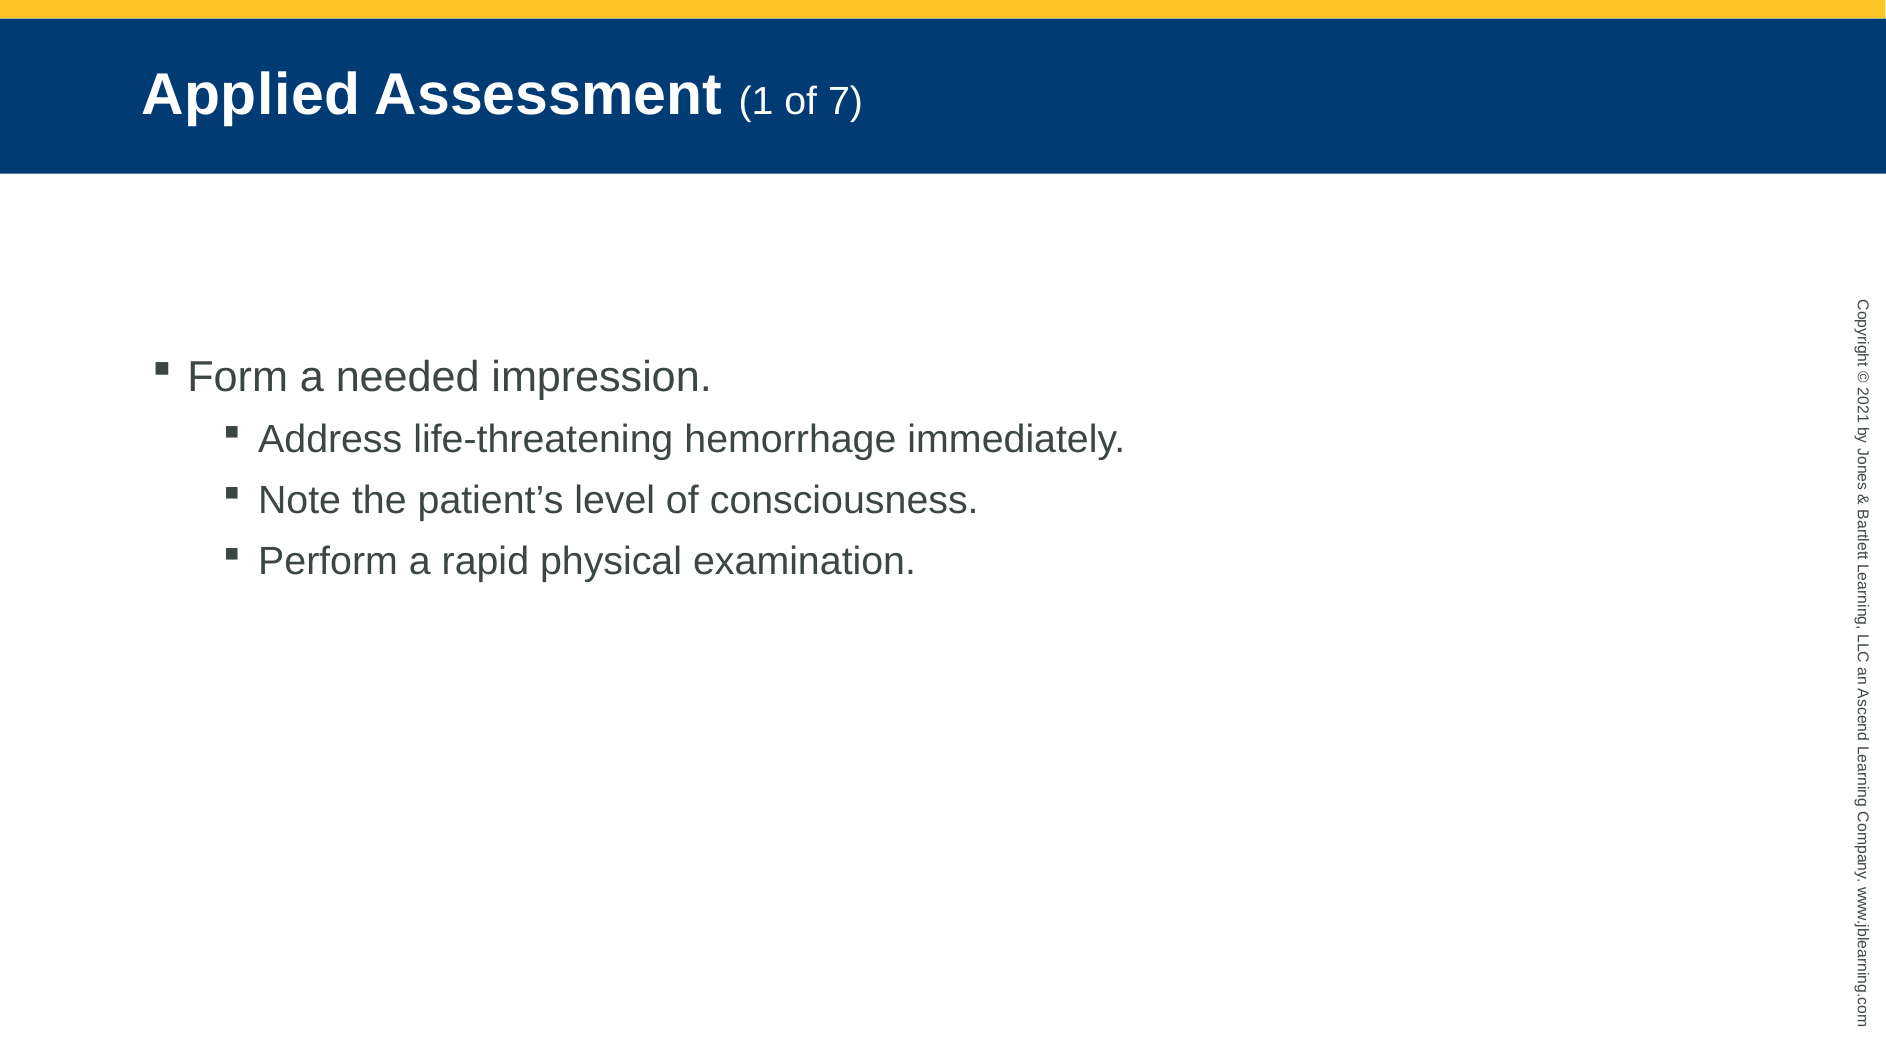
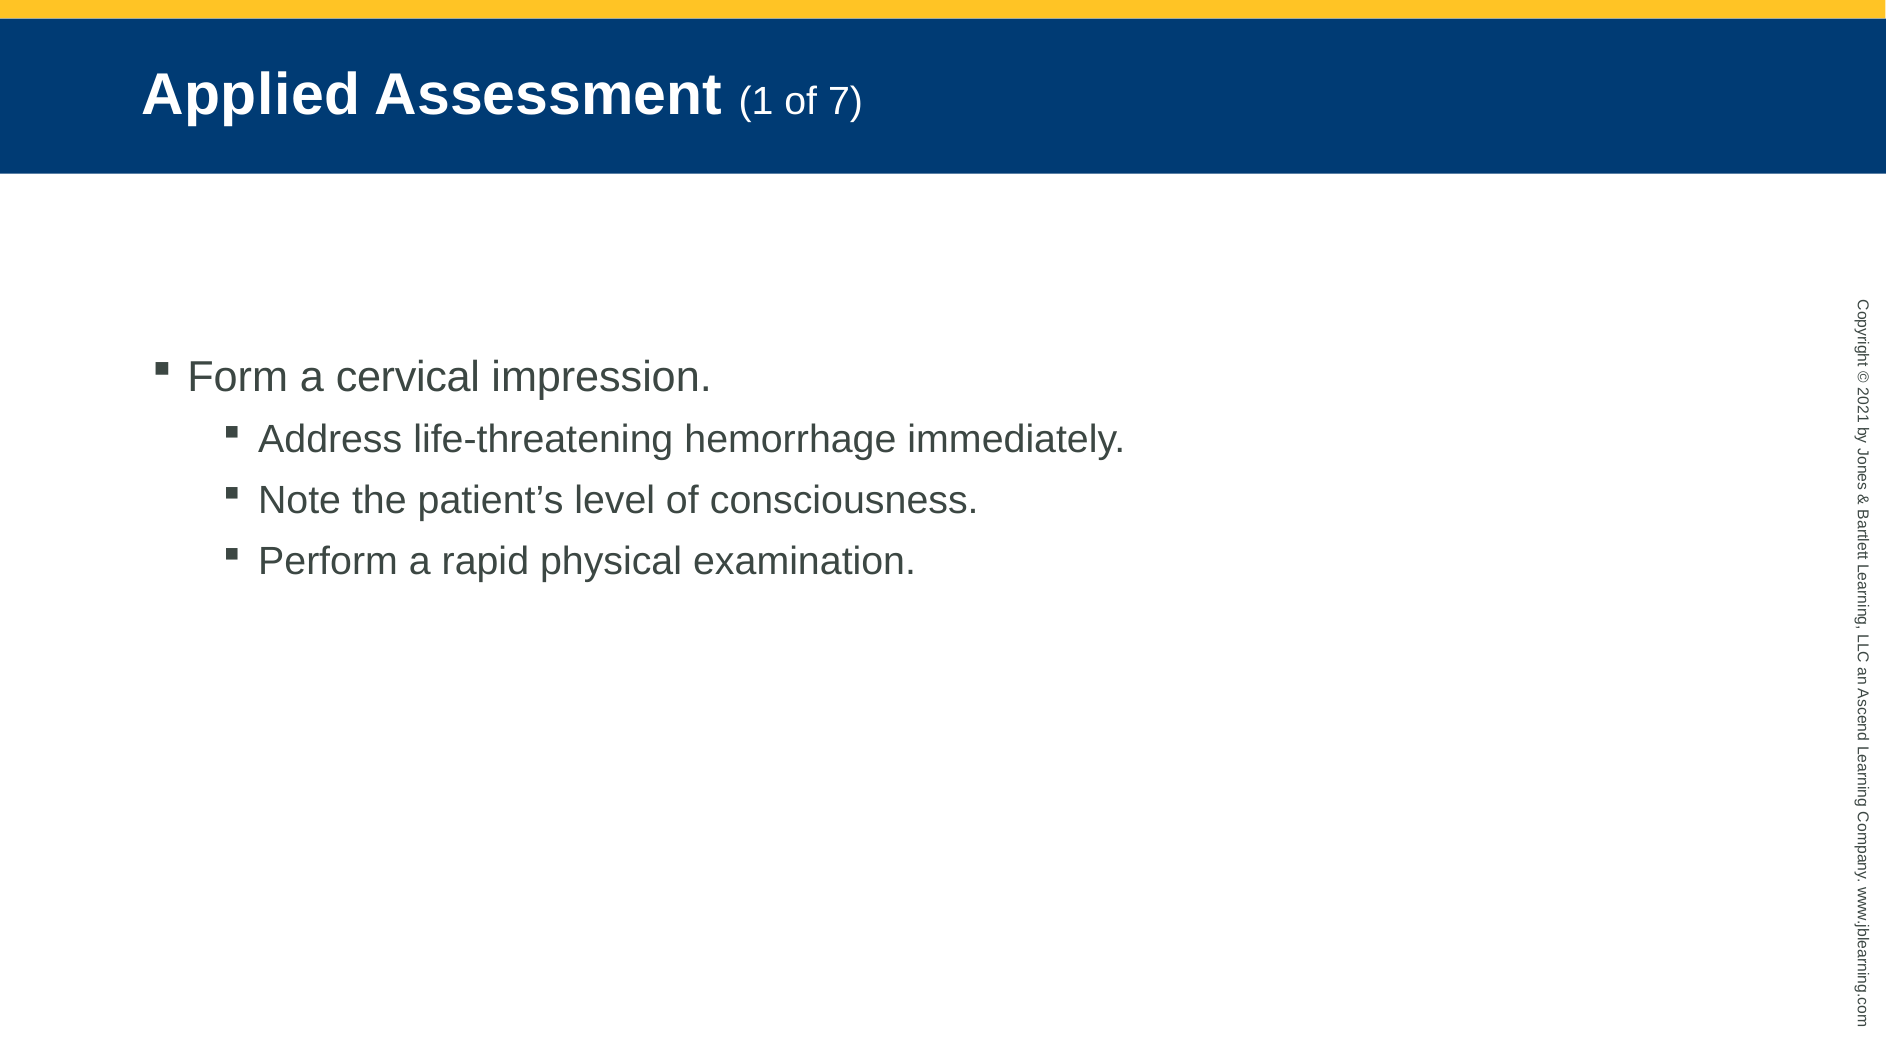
needed: needed -> cervical (408, 377)
